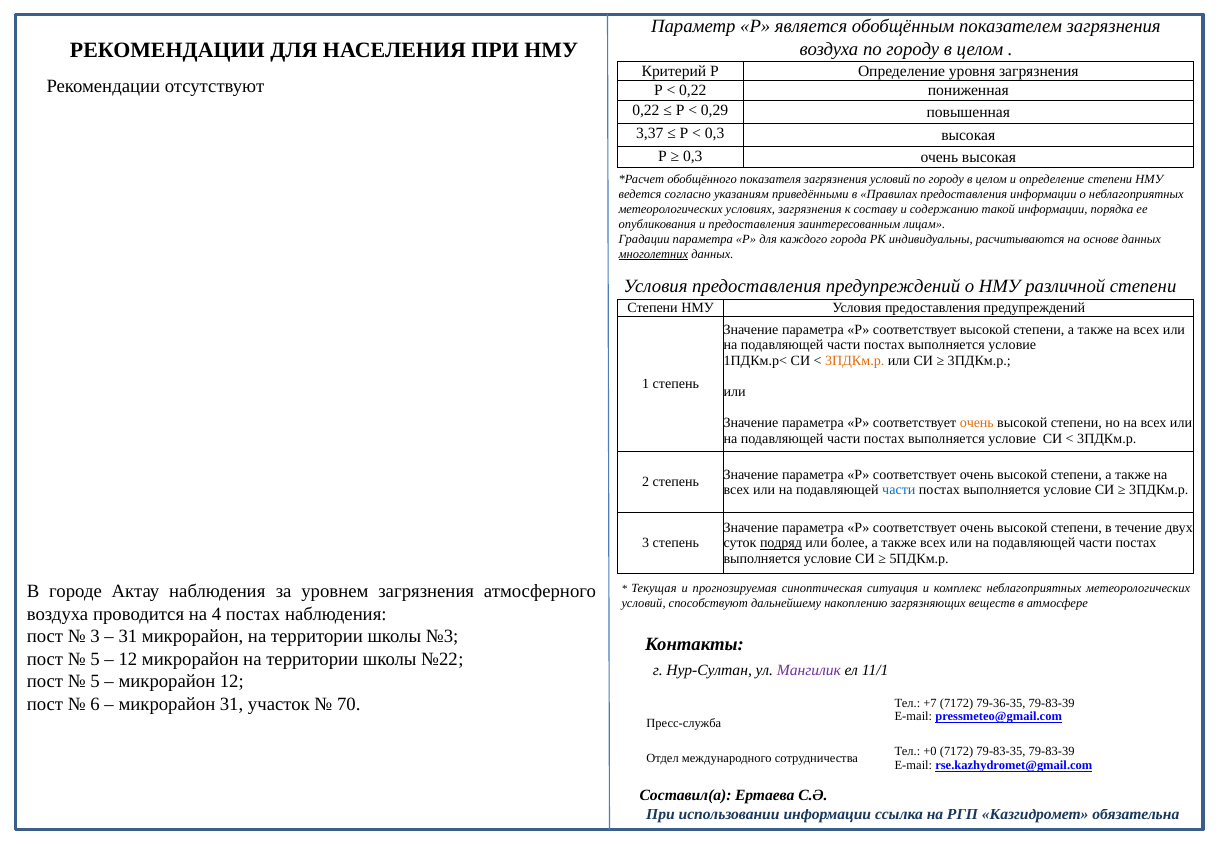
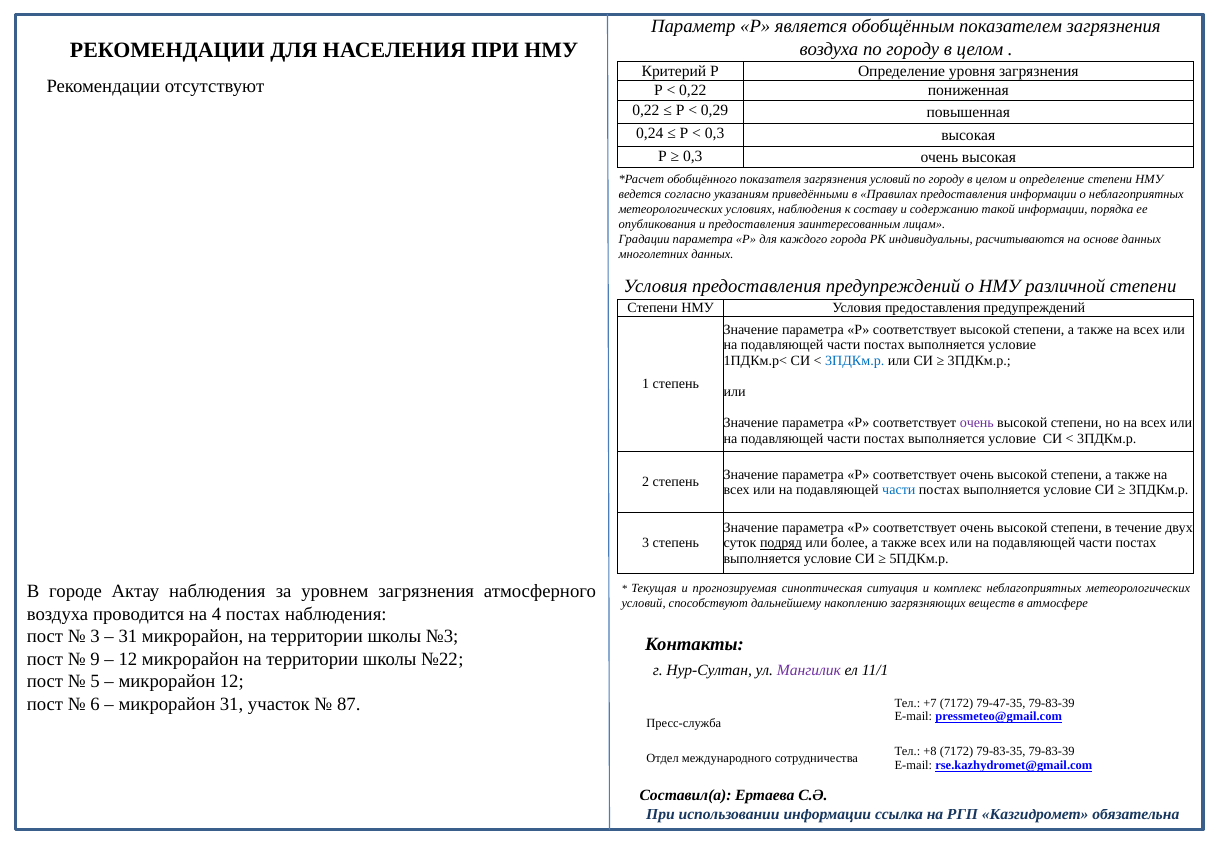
3,37: 3,37 -> 0,24 (650, 134)
условиях загрязнения: загрязнения -> наблюдения (810, 209)
многолетних underline: present -> none (653, 254)
3ПДКм.р colour: orange -> blue (855, 361)
очень colour: orange -> purple (977, 423)
5: 5 -> 9 (95, 659)
70: 70 -> 87 (349, 704)
79-36-35: 79-36-35 -> 79-47-35 (1001, 703)
+0: +0 -> +8 (930, 752)
